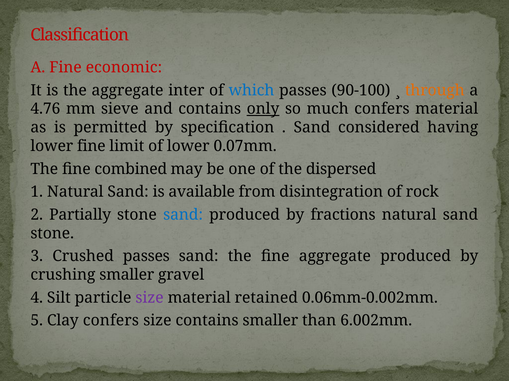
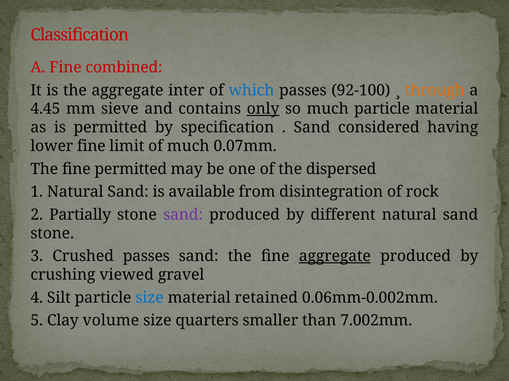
economic: economic -> combined (124, 68)
90-100: 90-100 -> 92-100 (361, 90)
4.76: 4.76 -> 4.45 (45, 109)
much confers: confers -> particle (382, 109)
of lower: lower -> much (188, 146)
fine combined: combined -> permitted (131, 169)
sand colour: blue -> purple (183, 215)
fractions: fractions -> different (343, 215)
aggregate underline: none -> present (335, 257)
crushing smaller: smaller -> viewed (127, 275)
size colour: purple -> blue (150, 298)
Clay confers: confers -> volume (111, 321)
size contains: contains -> quarters (207, 321)
6.002mm: 6.002mm -> 7.002mm (376, 321)
